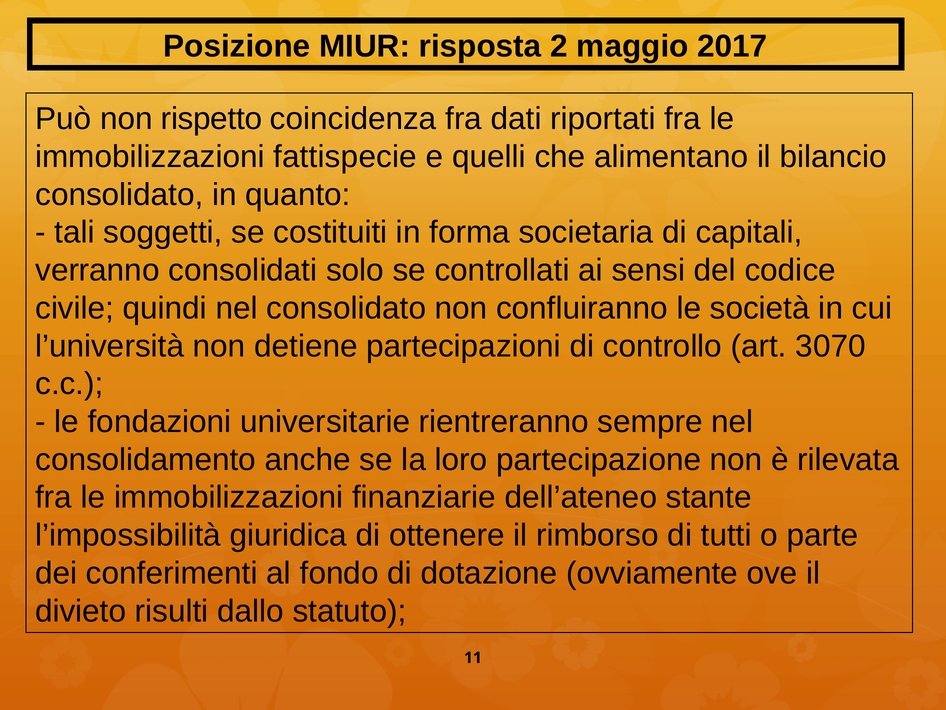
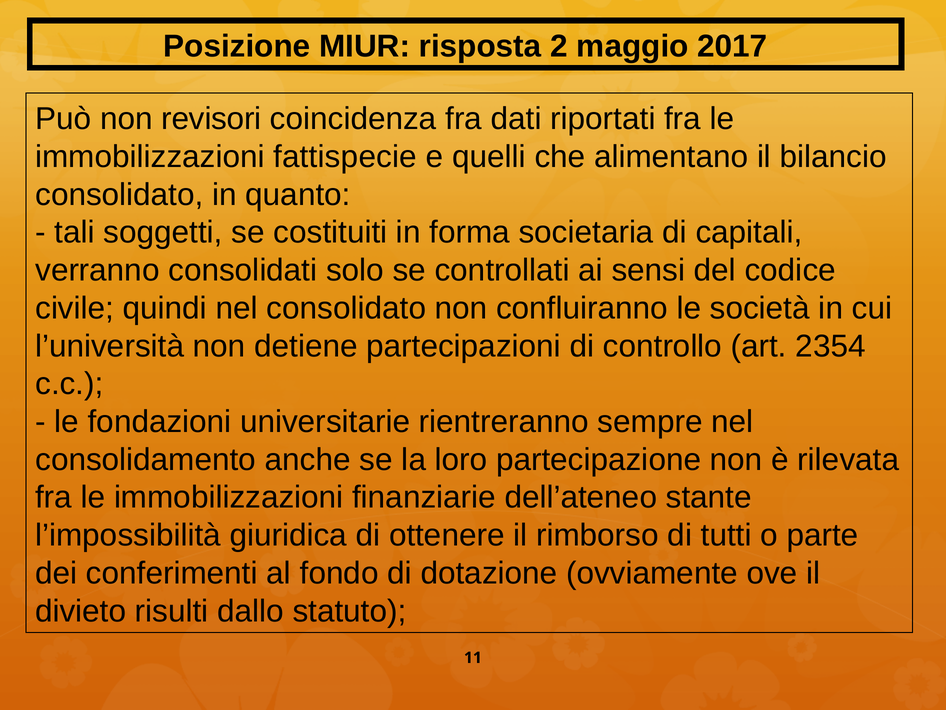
rispetto: rispetto -> revisori (211, 119)
3070: 3070 -> 2354 (831, 346)
